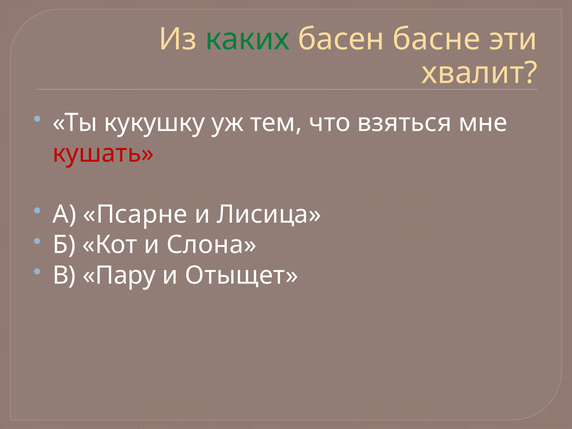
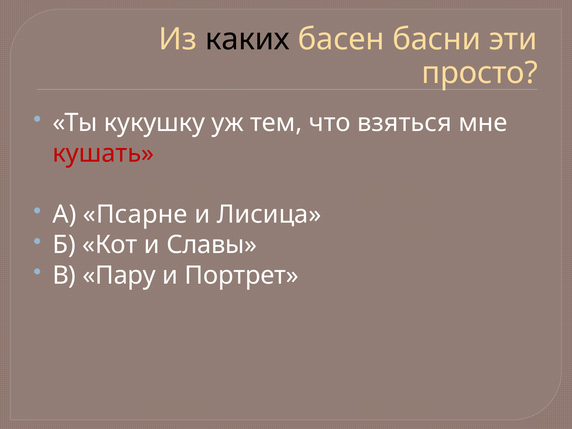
каких colour: green -> black (247, 39)
басне: басне -> басни (437, 39)
хвалит: хвалит -> просто (480, 73)
Слона: Слона -> Славы (212, 245)
Отыщет: Отыщет -> Портрет (242, 275)
